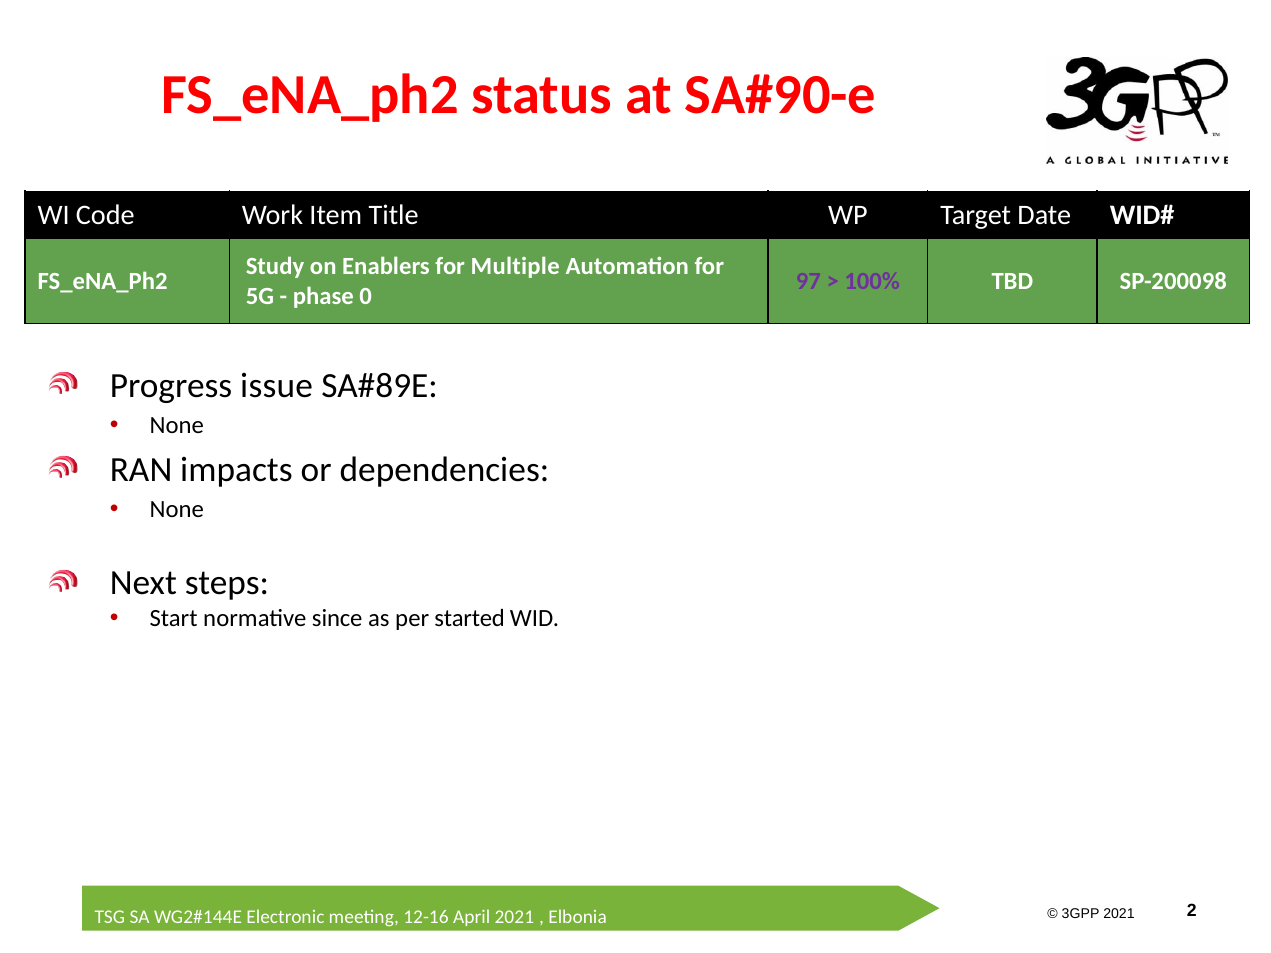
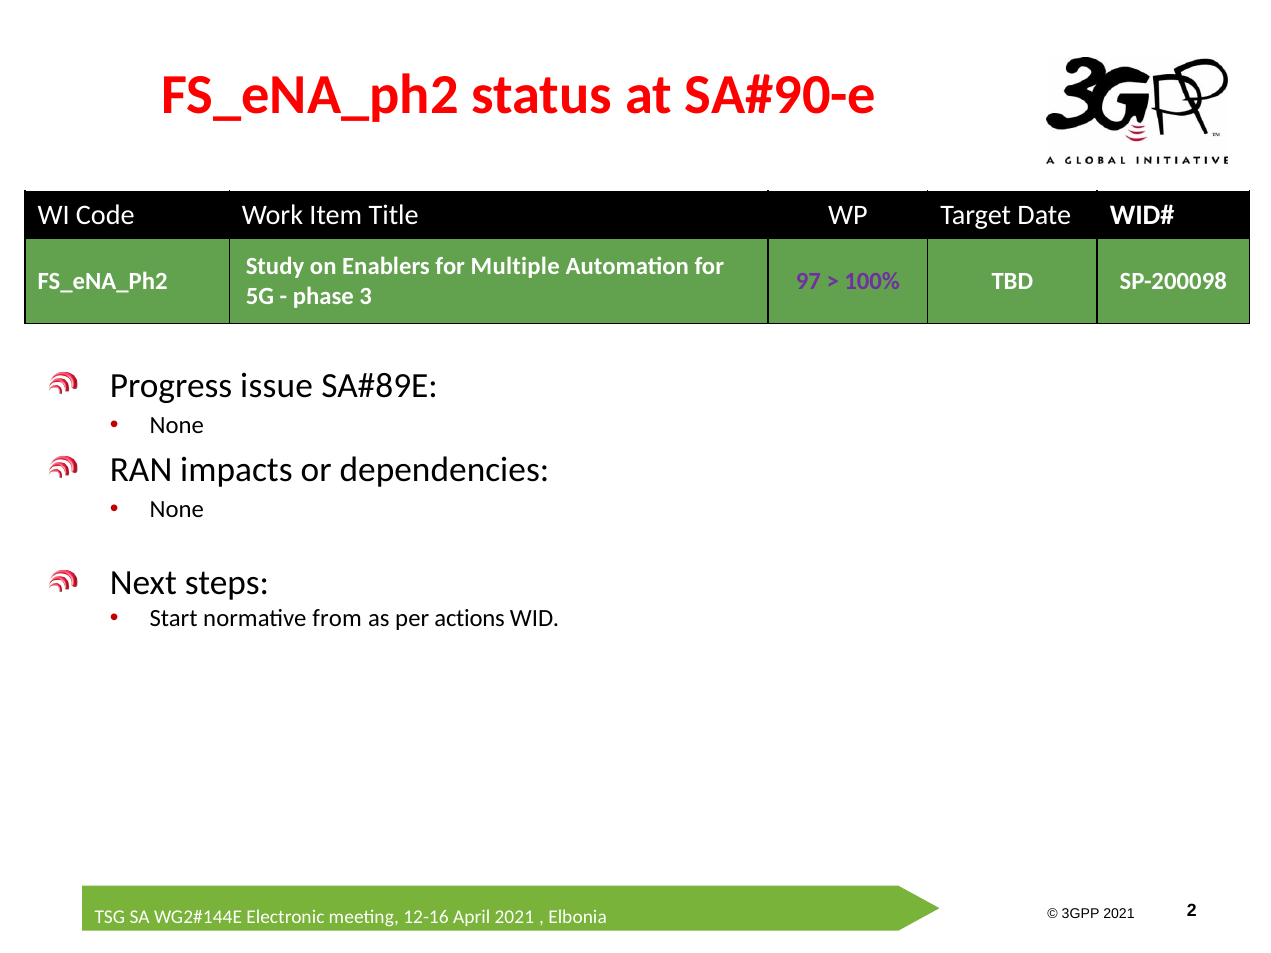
0: 0 -> 3 (366, 297)
since: since -> from (337, 619)
started: started -> actions (470, 619)
